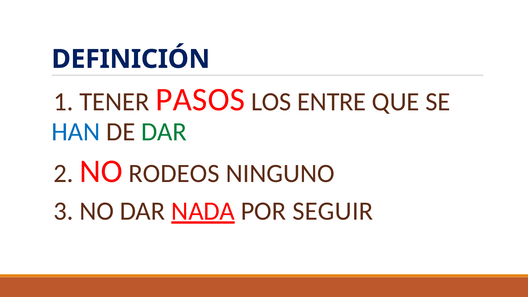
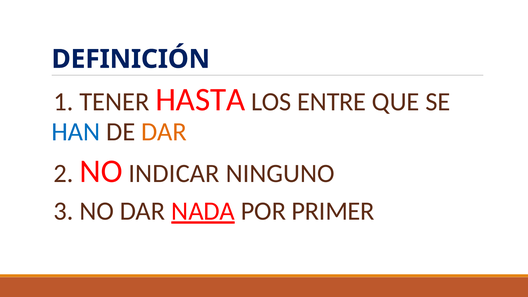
PASOS: PASOS -> HASTA (200, 100)
DAR colour: green -> orange (164, 132)
RODEOS: RODEOS -> INDICAR (174, 174)
SEGUIR: SEGUIR -> PRIMER (333, 211)
